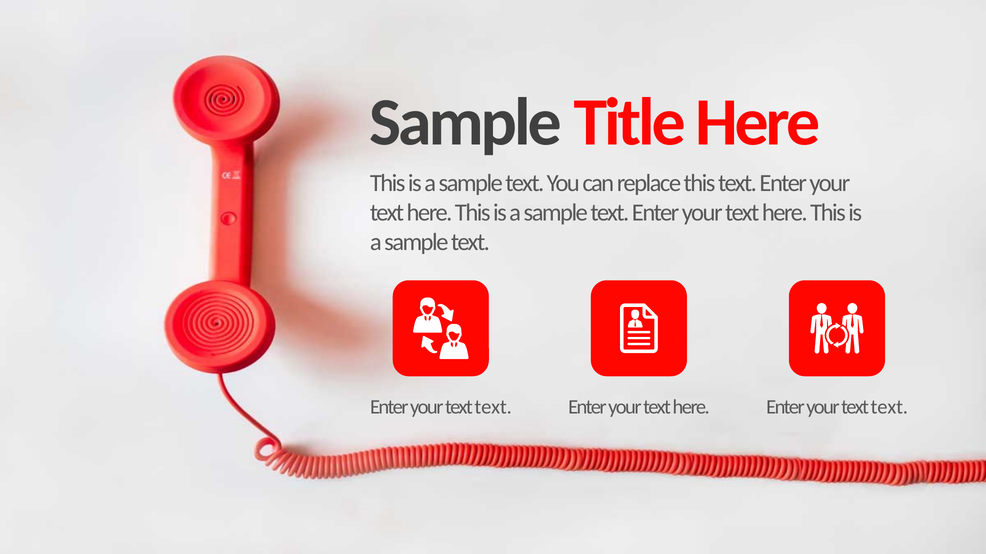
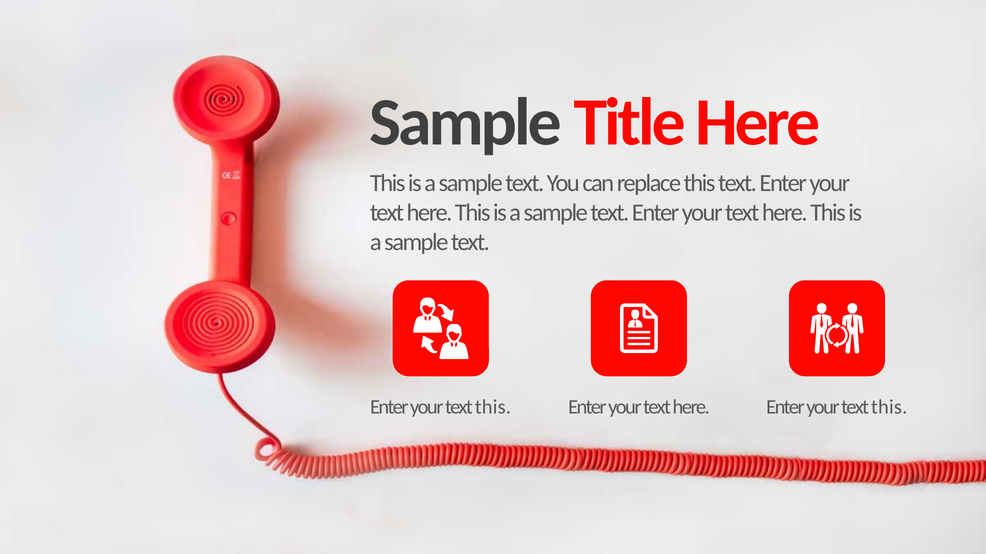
text: text -> this (493, 407)
text: text -> this (889, 407)
